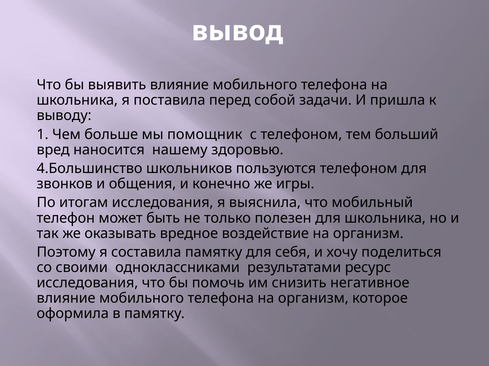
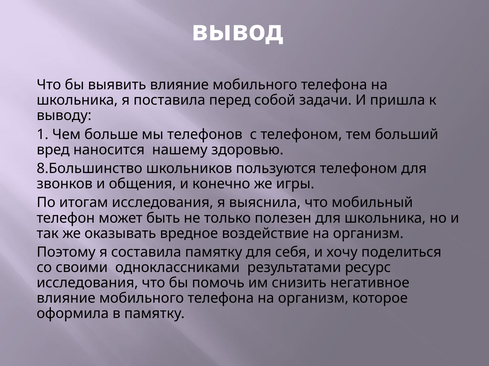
помощник: помощник -> телефонов (205, 135)
4.Большинство: 4.Большинство -> 8.Большинство (90, 169)
